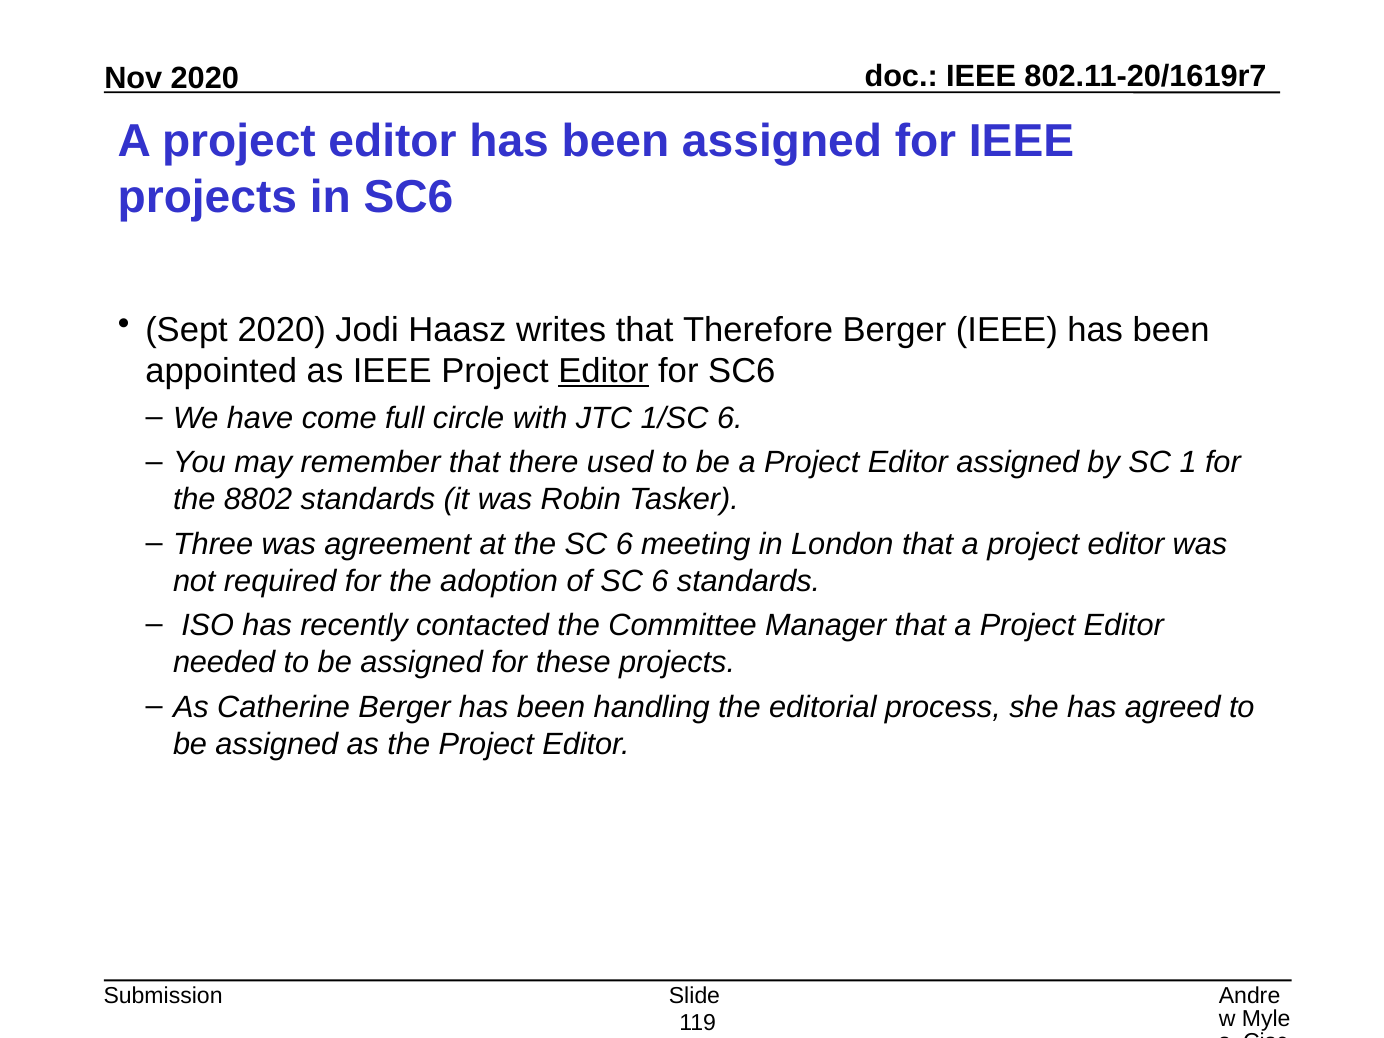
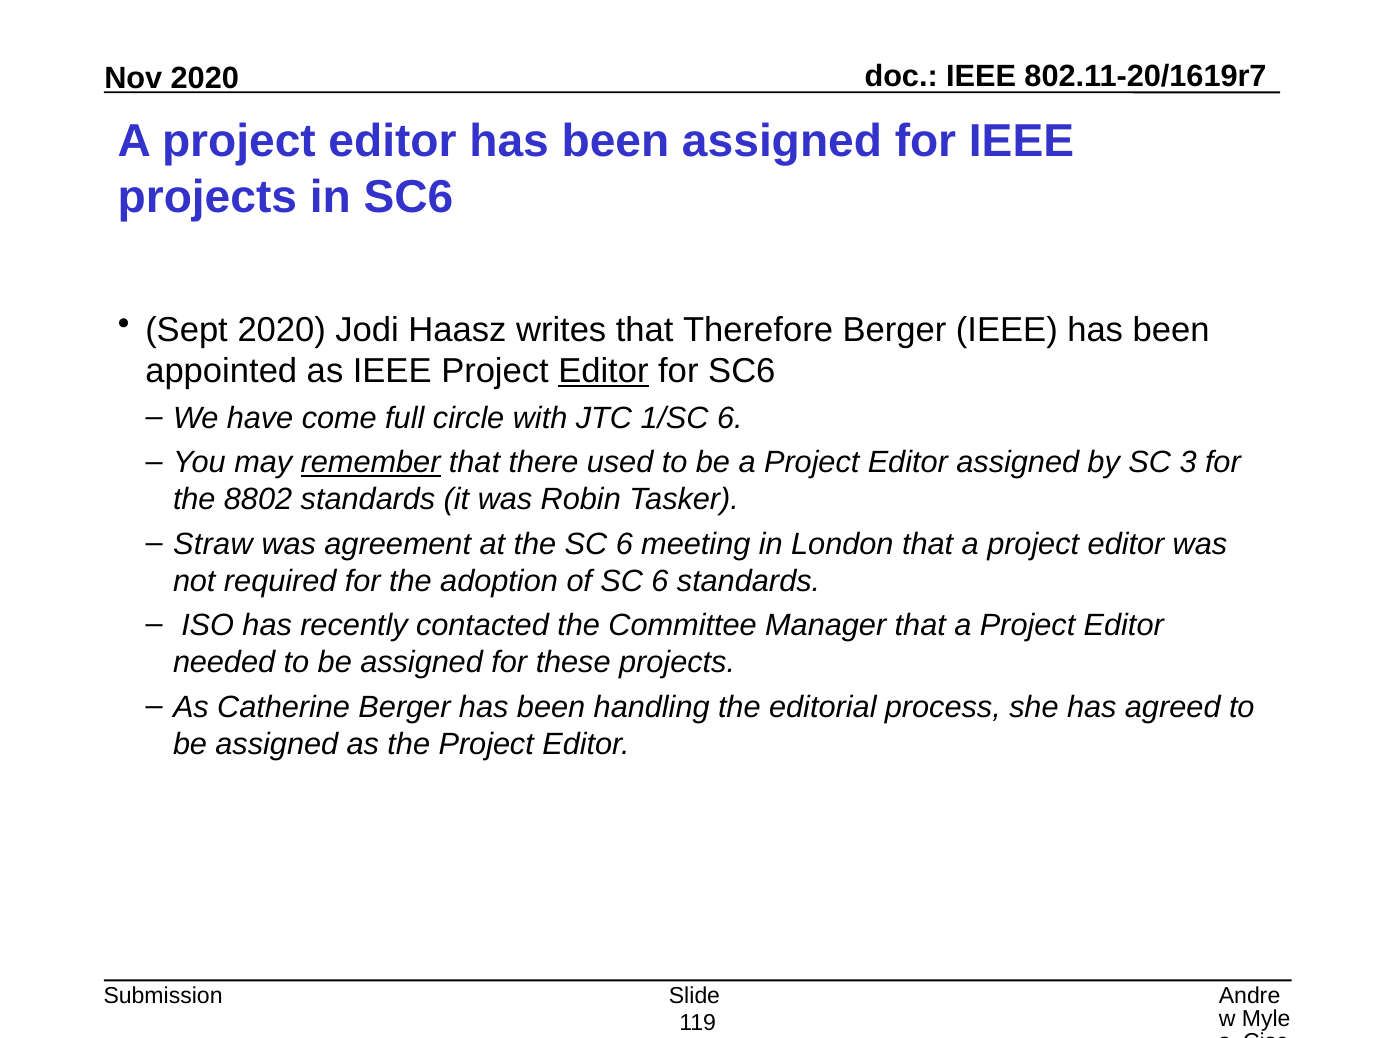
remember underline: none -> present (371, 463)
1: 1 -> 3 (1188, 463)
Three: Three -> Straw (213, 544)
